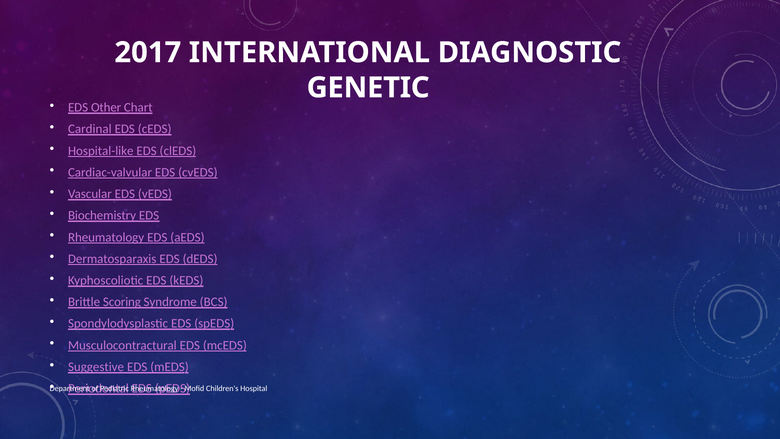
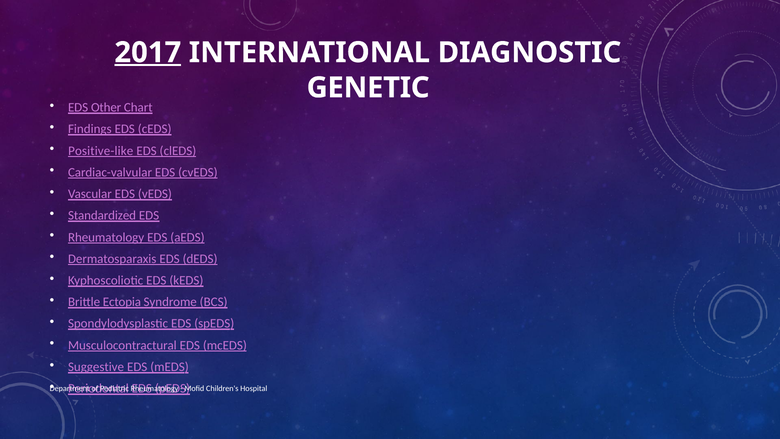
2017 underline: none -> present (148, 53)
Cardinal: Cardinal -> Findings (90, 129)
Hospital-like: Hospital-like -> Positive-like (101, 151)
Biochemistry: Biochemistry -> Standardized (102, 216)
Scoring: Scoring -> Ectopia (122, 302)
